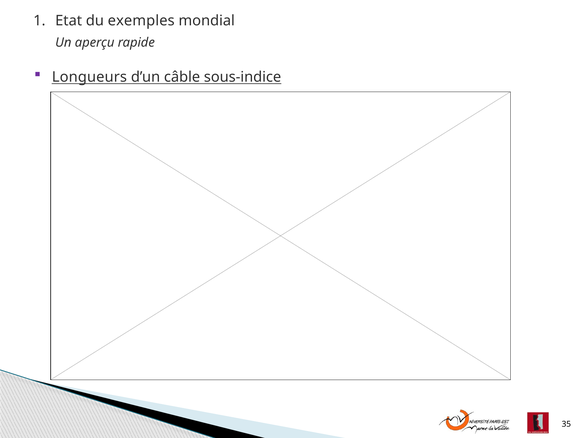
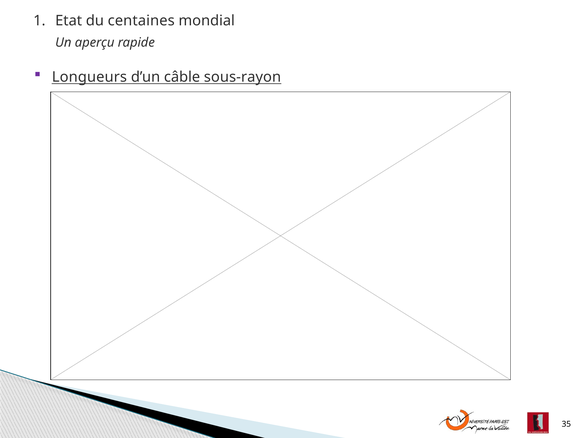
exemples: exemples -> centaines (141, 21)
sous-indice: sous-indice -> sous-rayon (242, 77)
